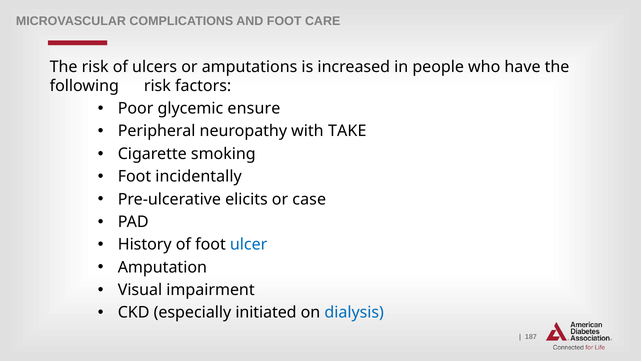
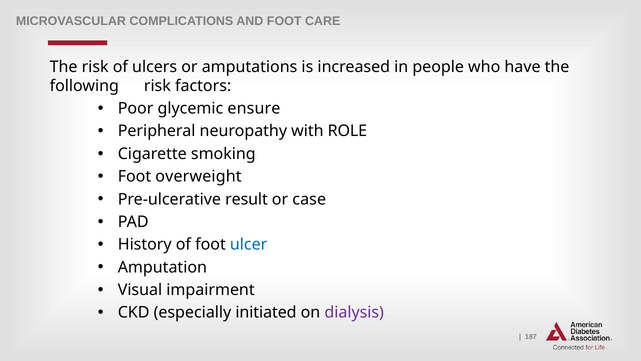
TAKE: TAKE -> ROLE (347, 131)
incidentally: incidentally -> overweight (198, 176)
elicits: elicits -> result (247, 199)
dialysis colour: blue -> purple (354, 312)
